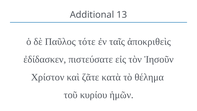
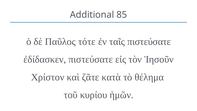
13: 13 -> 85 (122, 15)
ταῖς ἀποκριθεὶς: ἀποκριθεὶς -> πιστεύσατε (149, 42)
